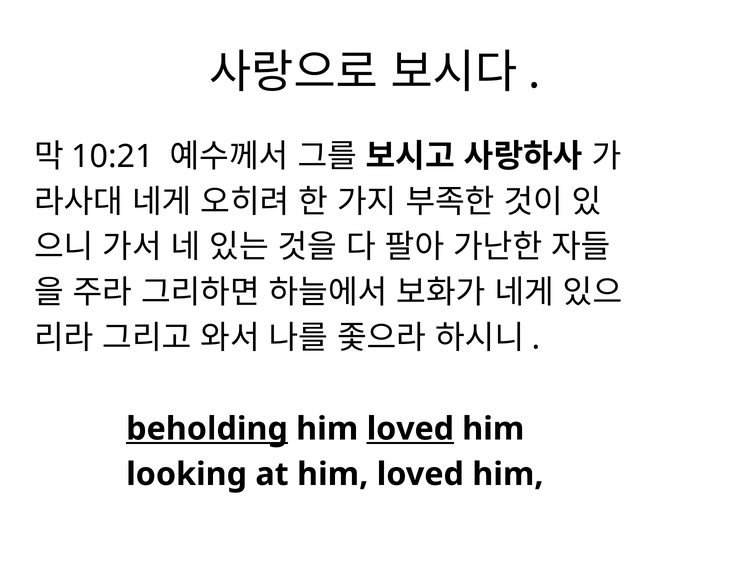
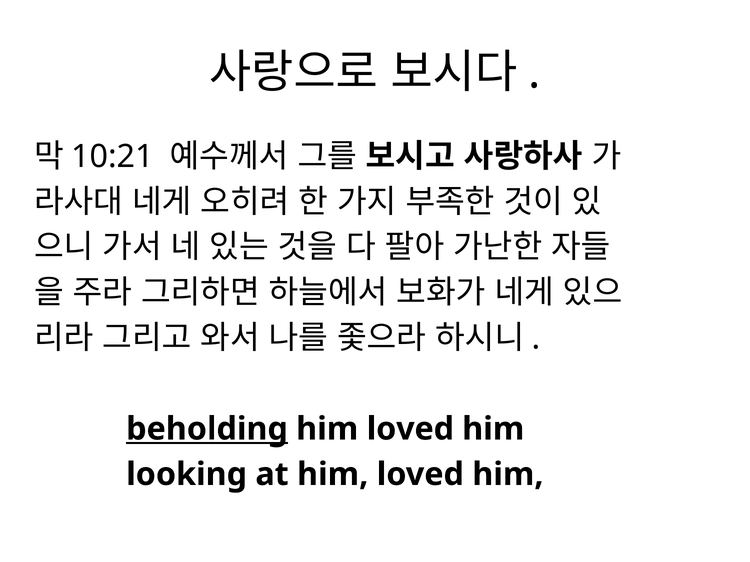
loved underline: present -> none (410, 429)
